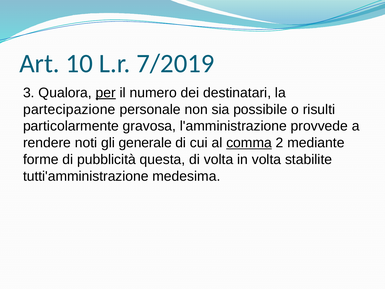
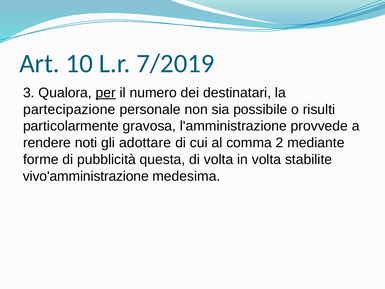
generale: generale -> adottare (145, 143)
comma underline: present -> none (249, 143)
tutti'amministrazione: tutti'amministrazione -> vivo'amministrazione (86, 176)
